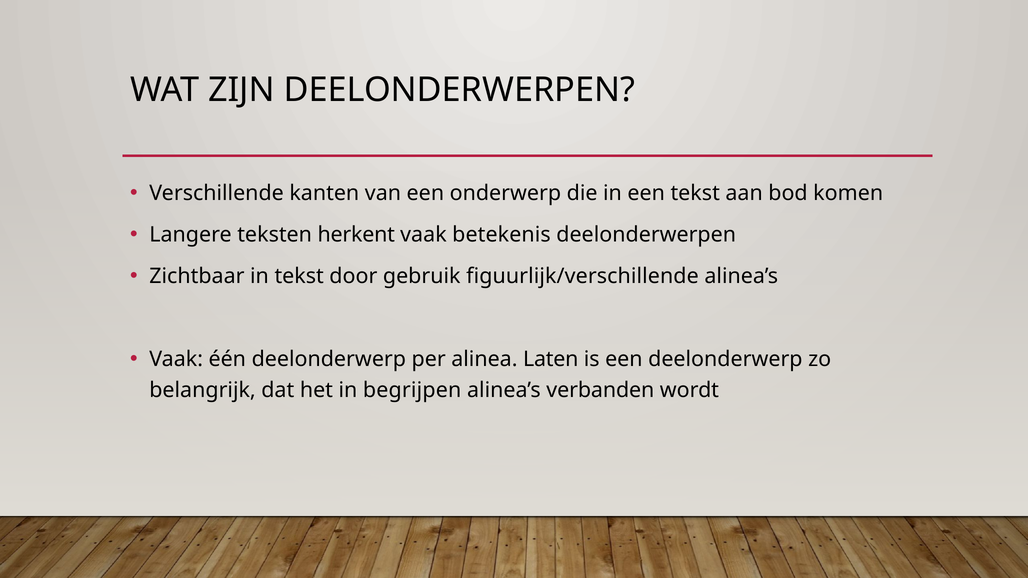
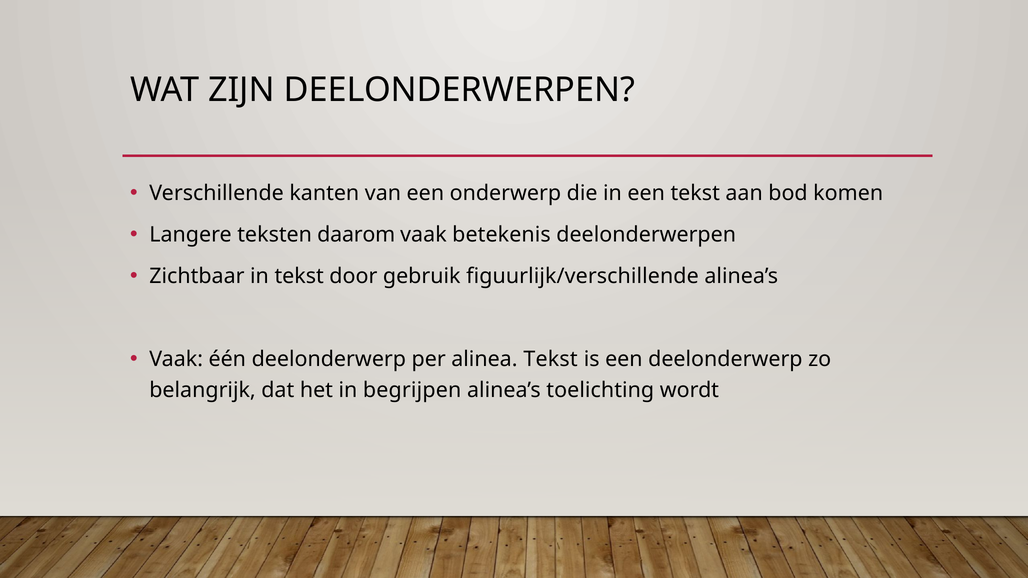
herkent: herkent -> daarom (356, 235)
alinea Laten: Laten -> Tekst (551, 360)
verbanden: verbanden -> toelichting (600, 390)
